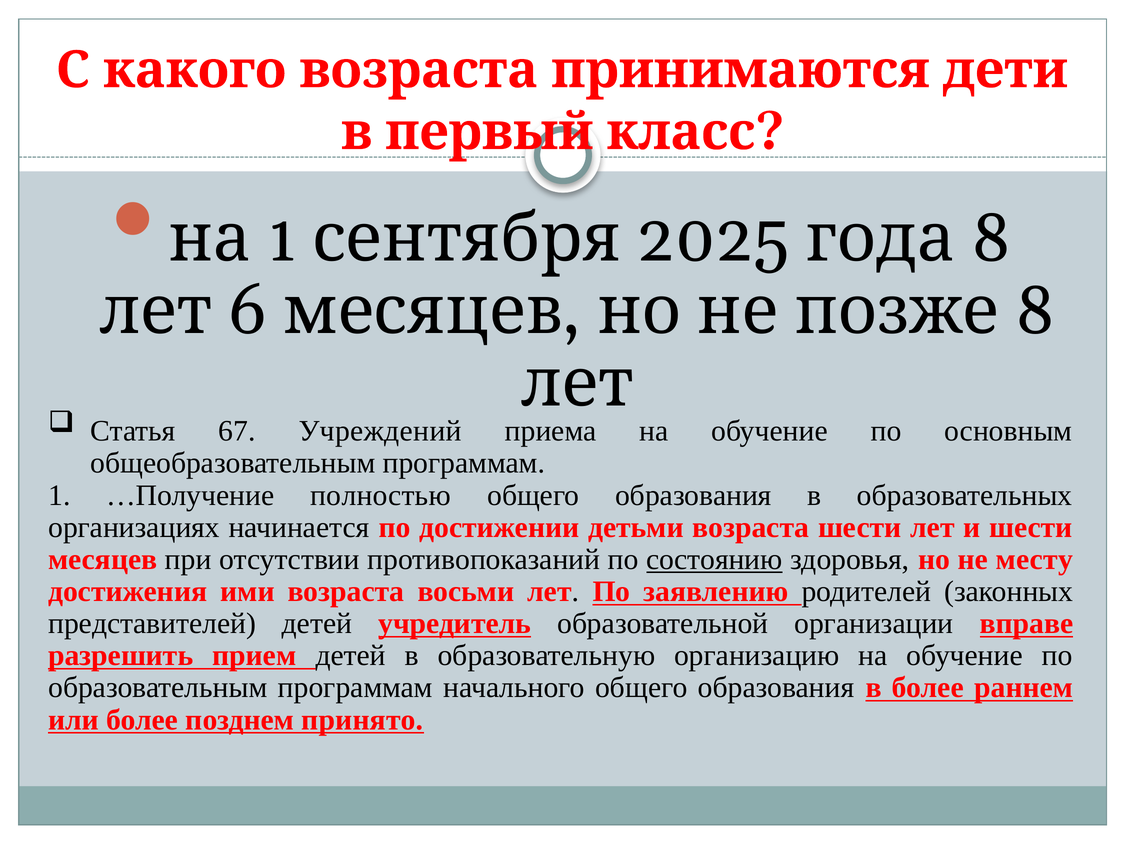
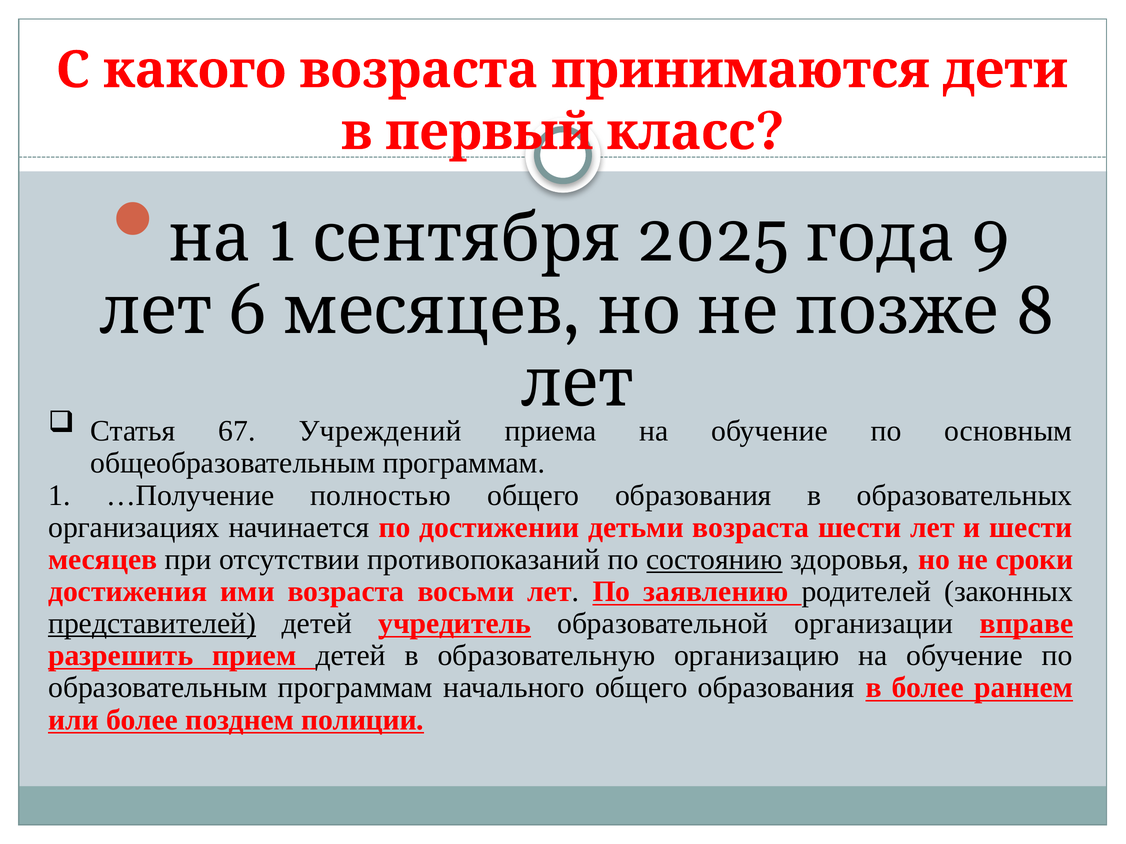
8: 8 -> 9 (991, 239)
месту: месту -> сроки (1035, 560)
представителей underline: none -> present (152, 624)
принято: принято -> полиции (363, 720)
